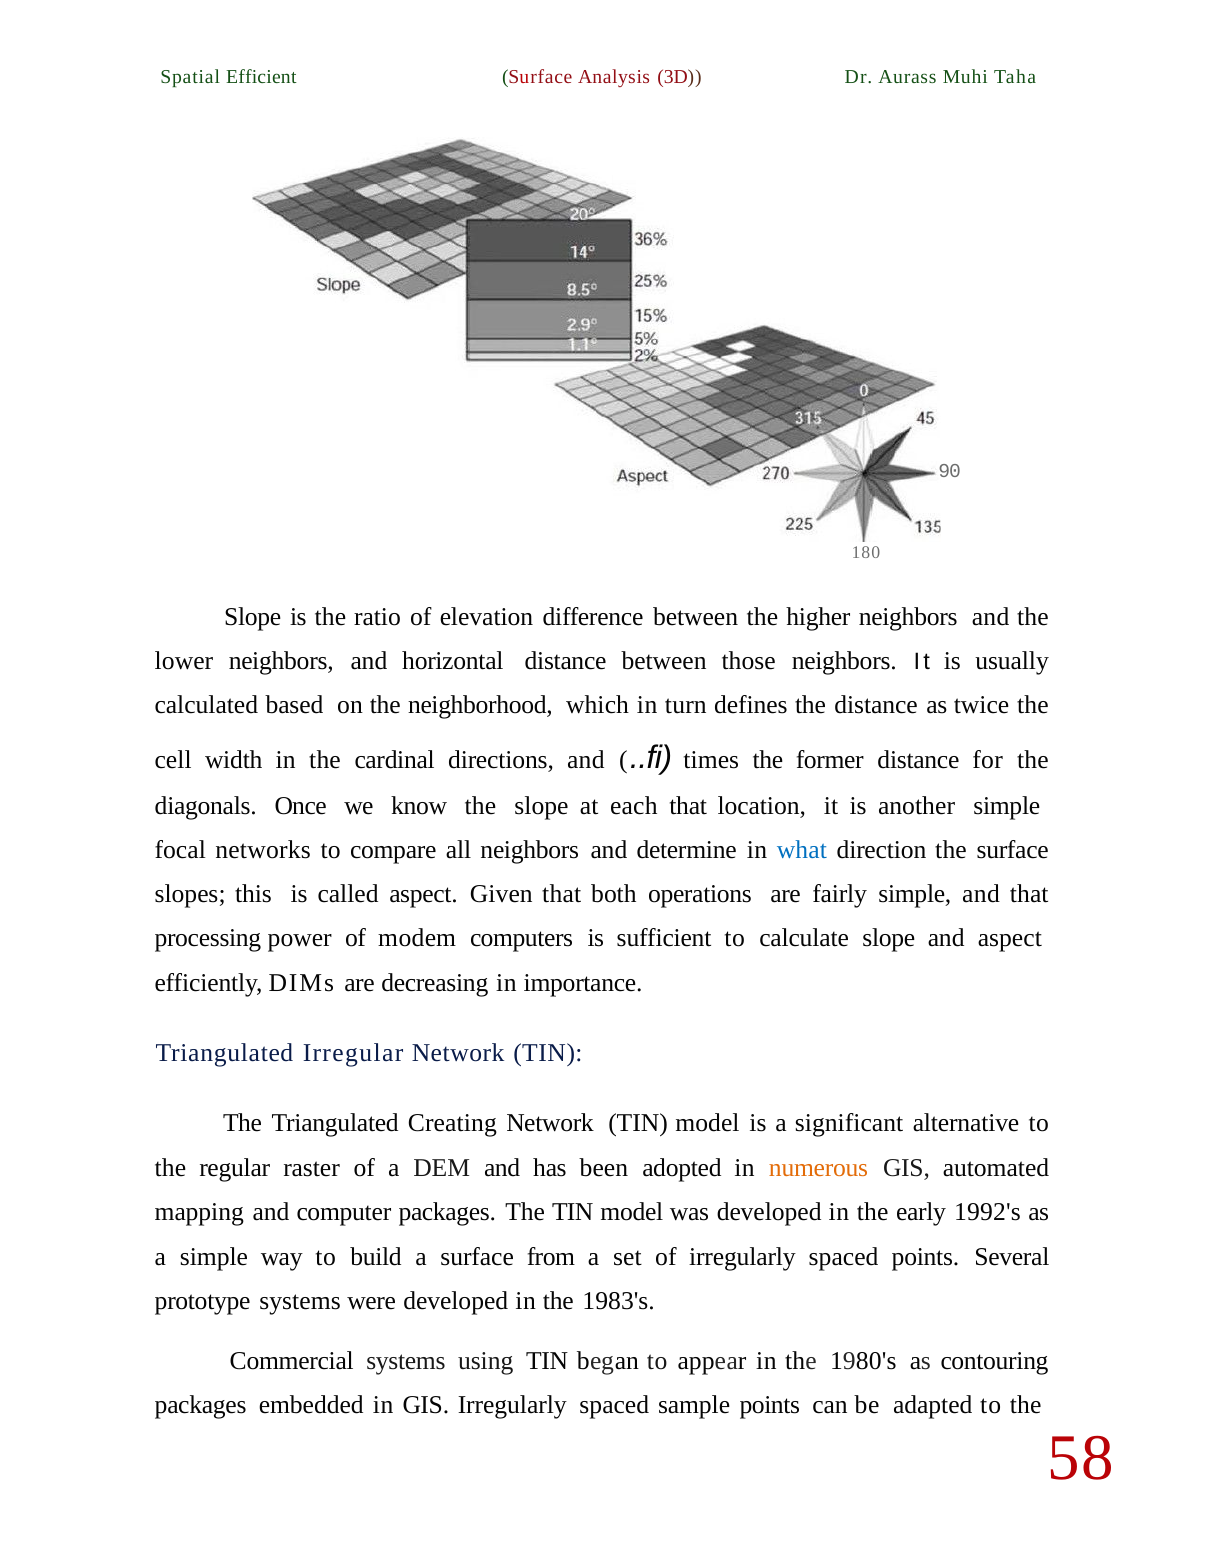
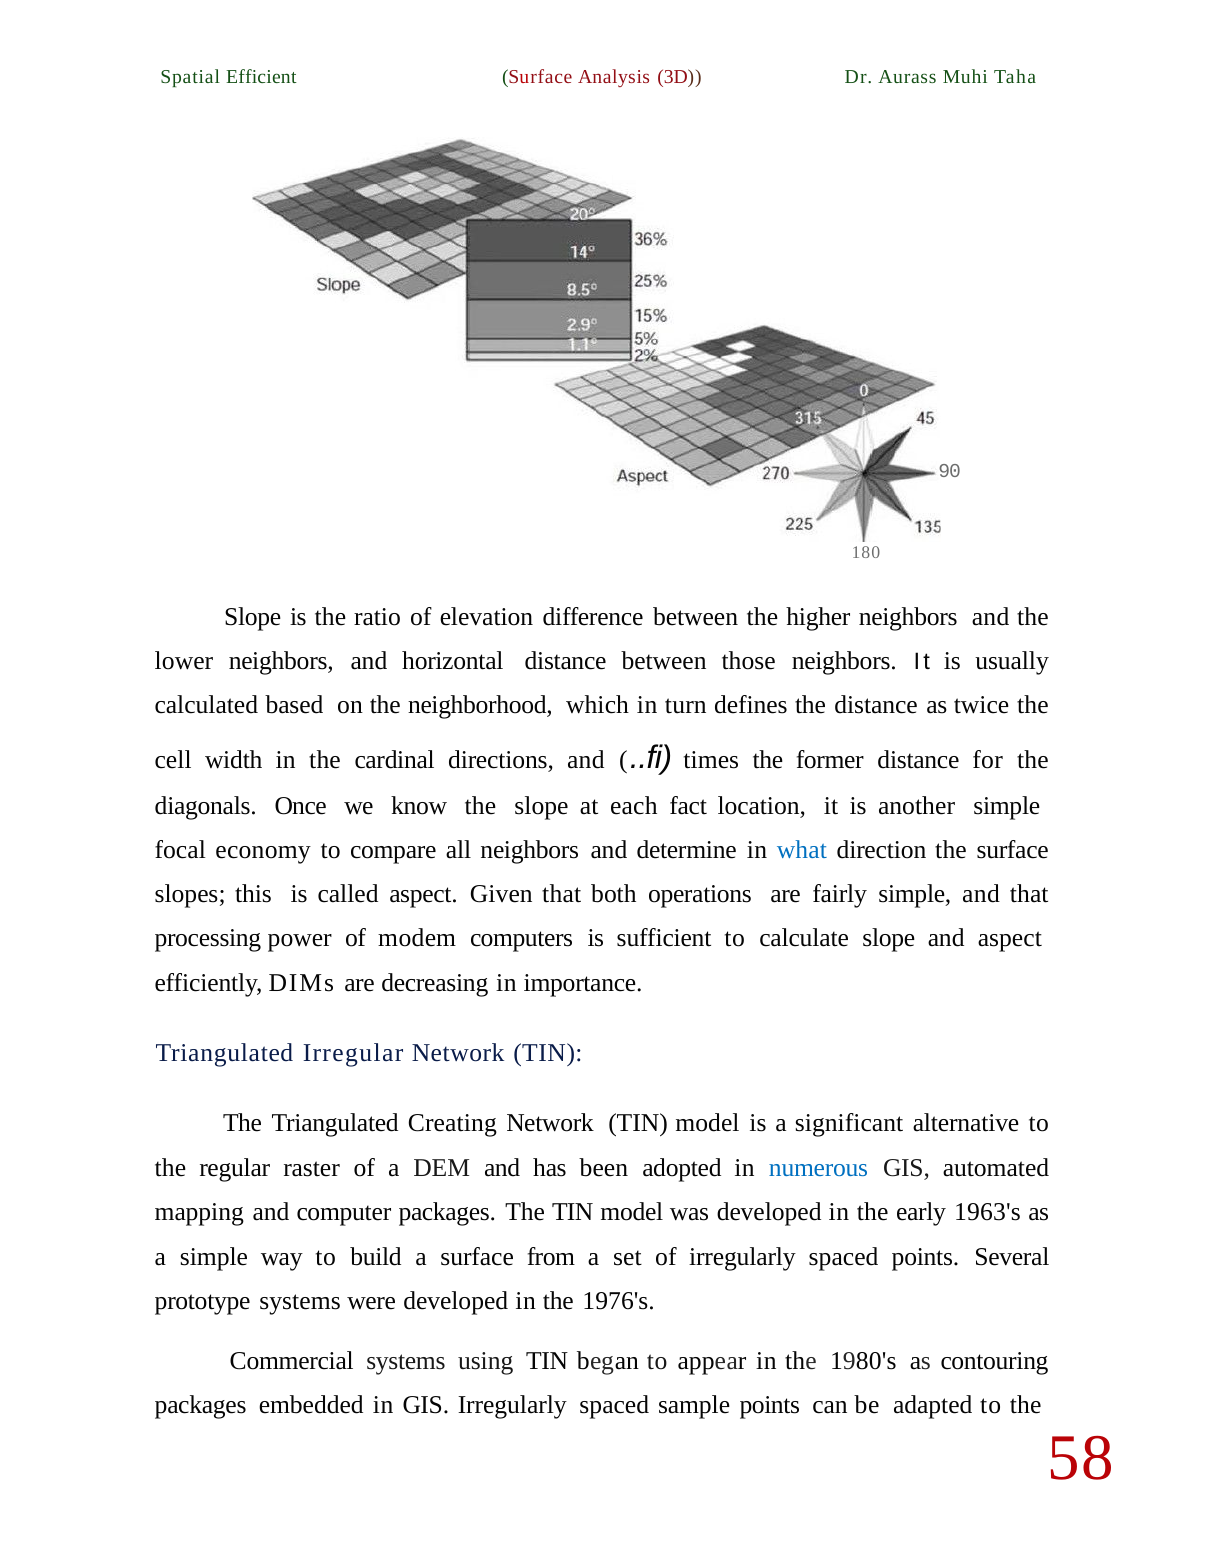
each that: that -> fact (688, 805)
networks: networks -> economy (263, 850)
numerous colour: orange -> blue (819, 1167)
1992's: 1992's -> 1963's (987, 1212)
1983's: 1983's -> 1976's (619, 1301)
